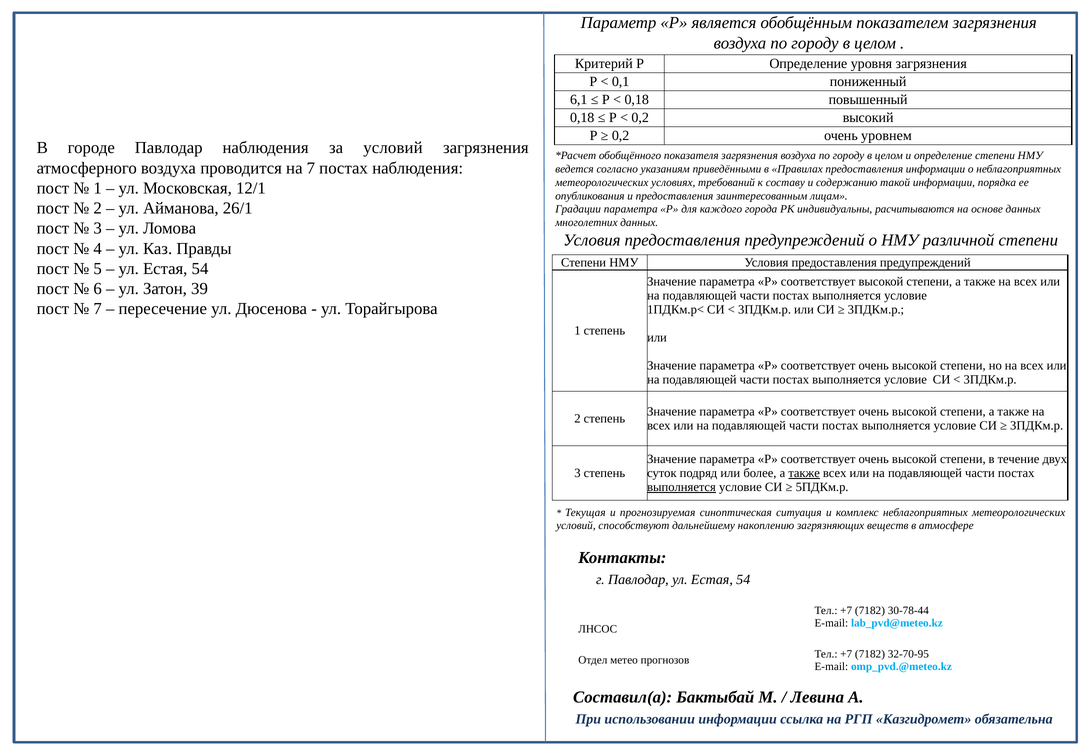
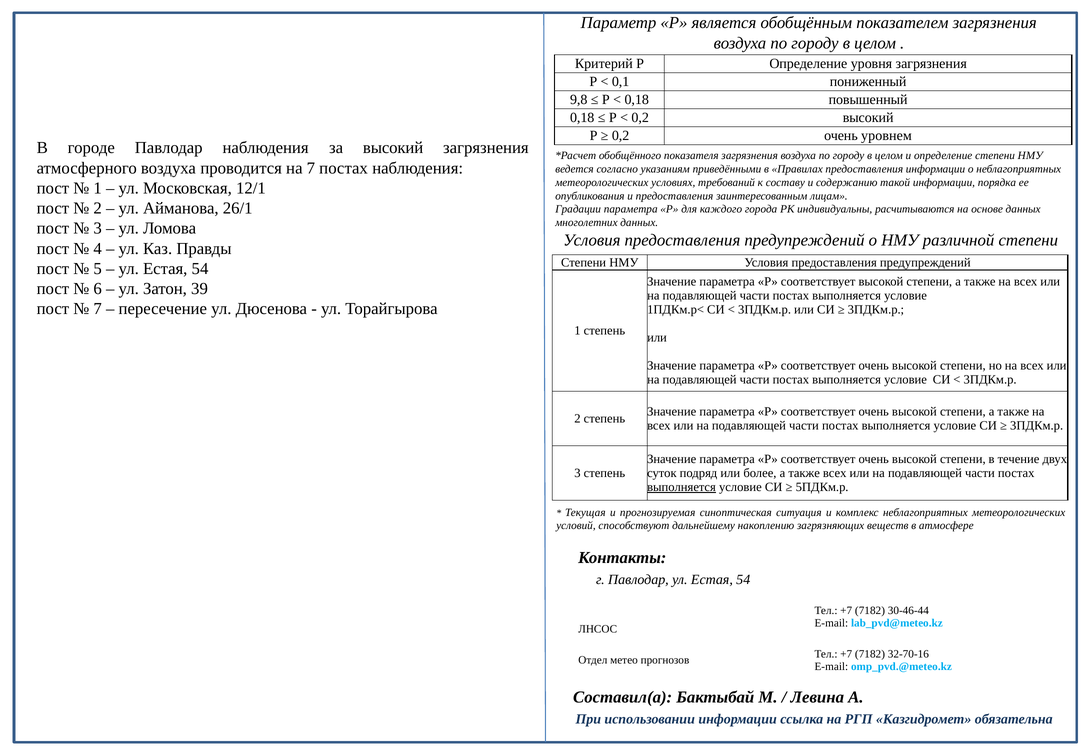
6,1: 6,1 -> 9,8 (579, 100)
за условий: условий -> высокий (393, 148)
также underline: present -> none (804, 473)
30-78-44: 30-78-44 -> 30-46-44 (908, 611)
32-70-95: 32-70-95 -> 32-70-16 (908, 654)
